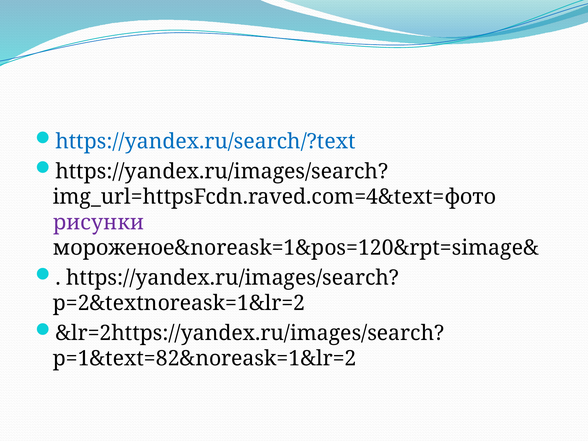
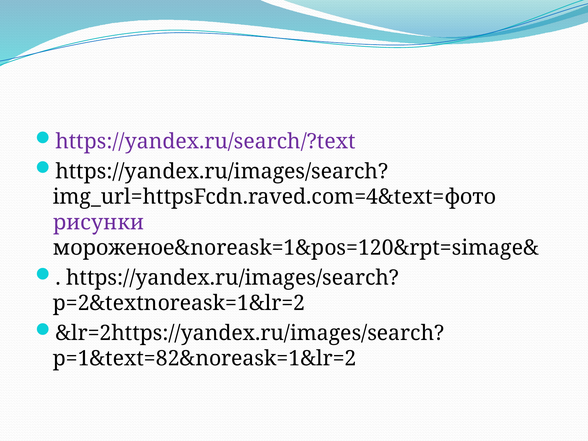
https://yandex.ru/search/?text colour: blue -> purple (205, 142)
